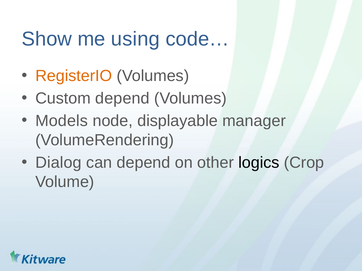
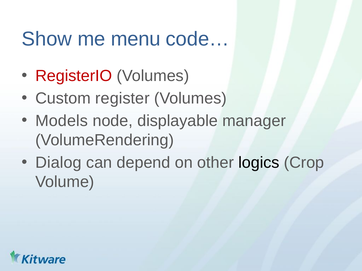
using: using -> menu (136, 39)
RegisterIO colour: orange -> red (74, 76)
Custom depend: depend -> register (122, 98)
